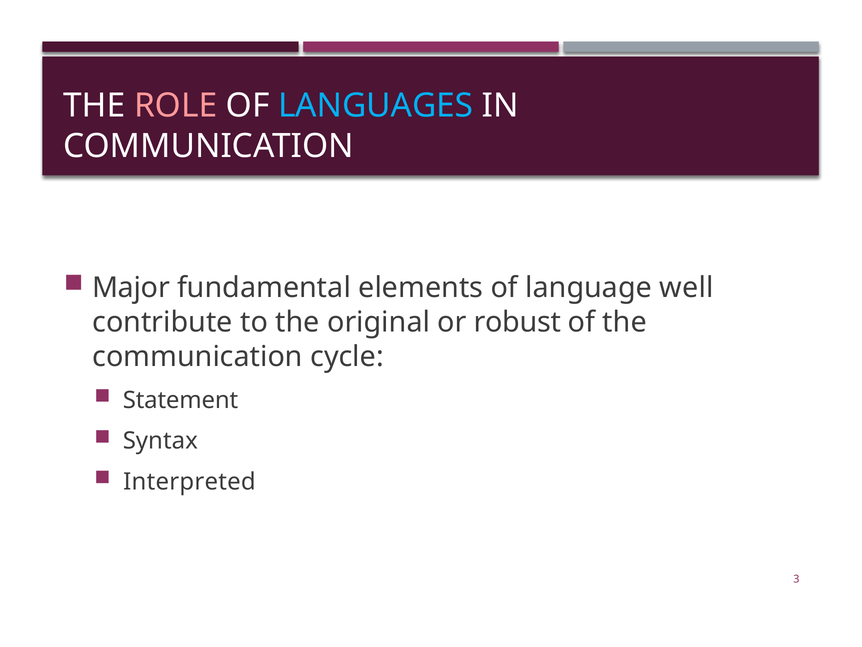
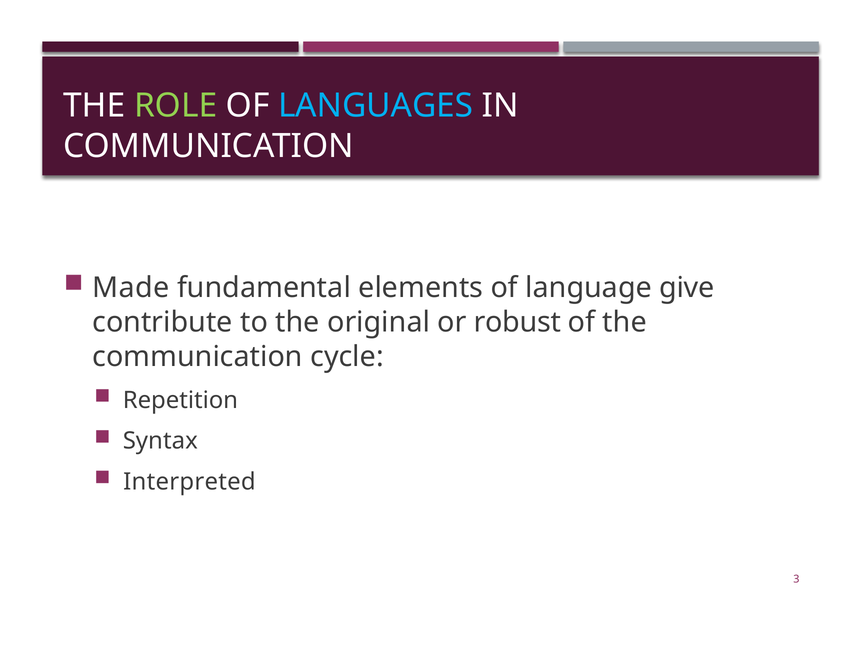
ROLE colour: pink -> light green (176, 106)
Major: Major -> Made (131, 288)
well: well -> give (687, 288)
Statement: Statement -> Repetition (180, 400)
